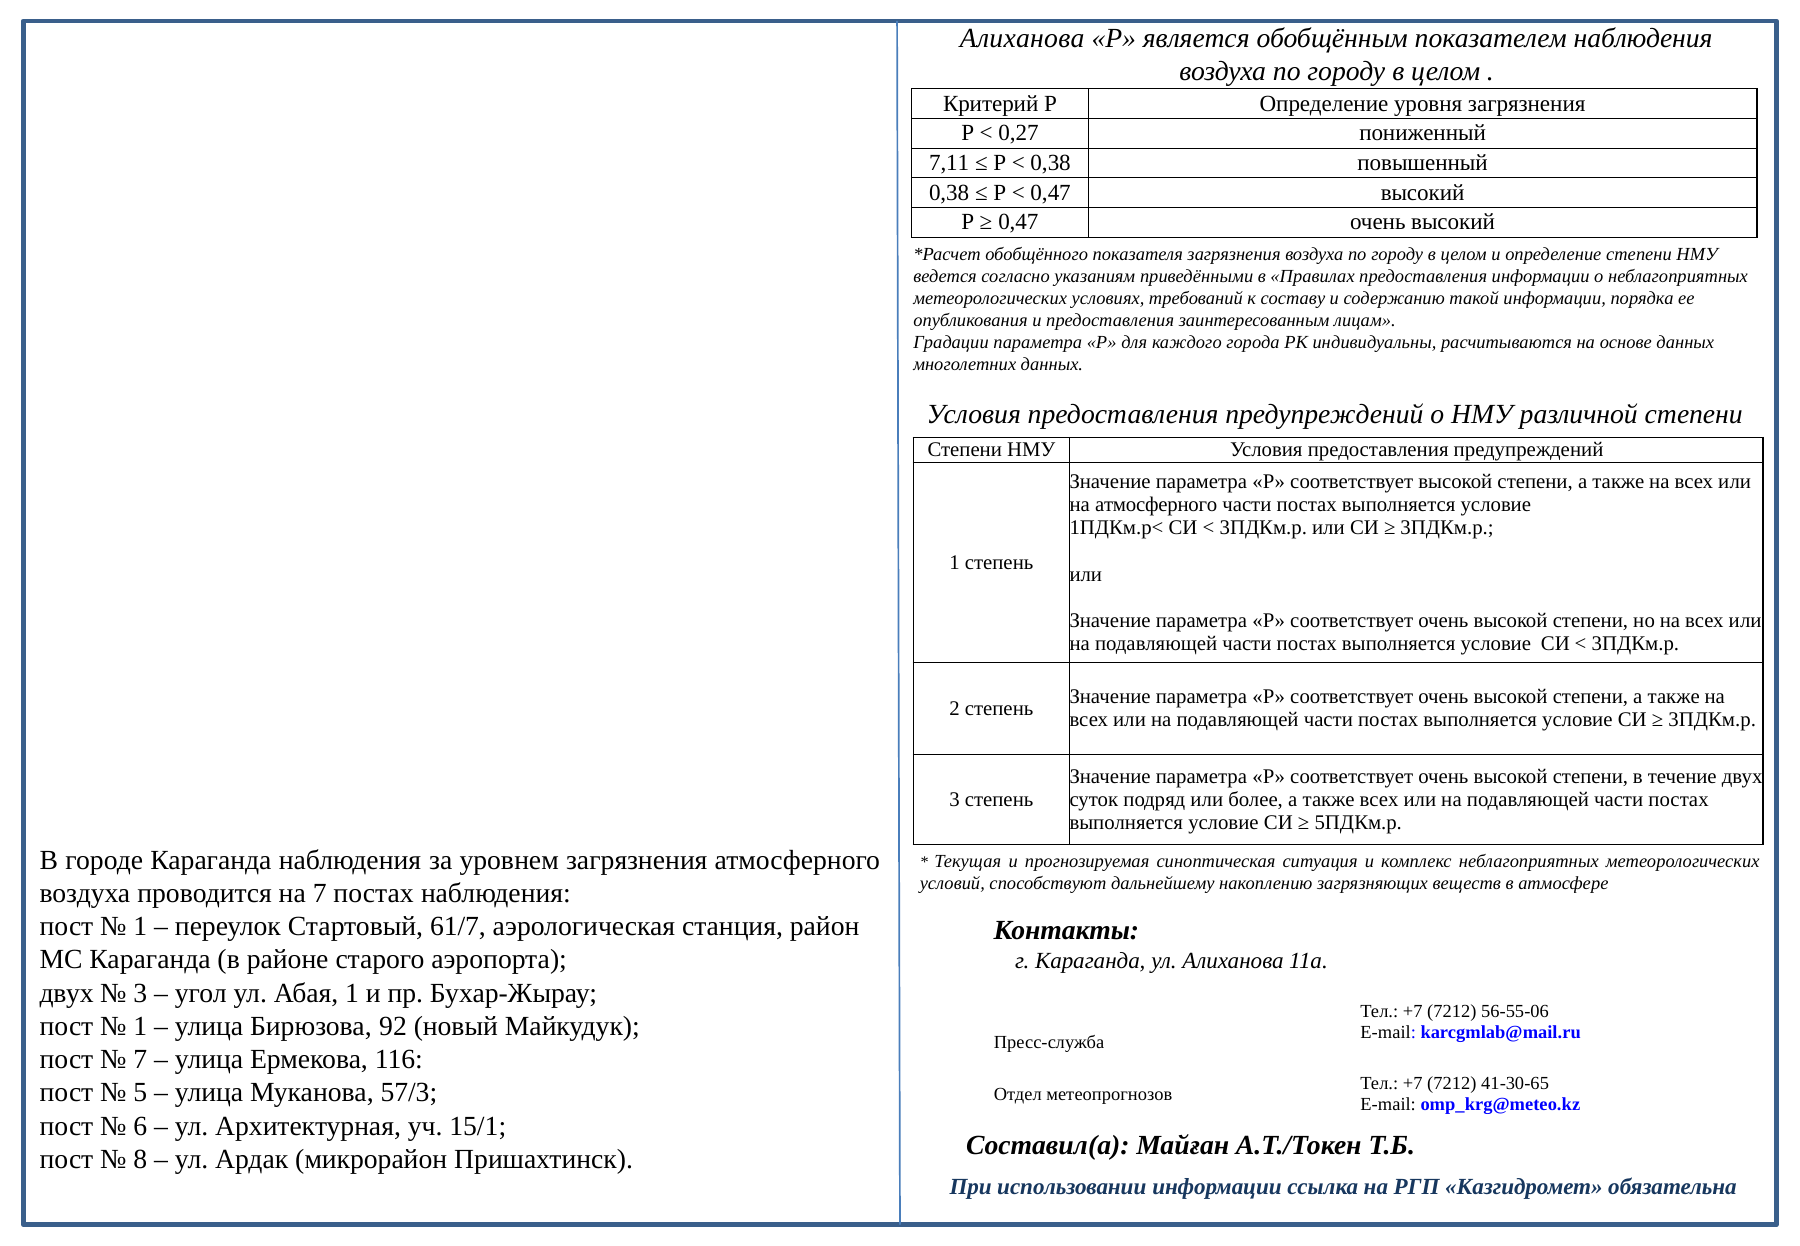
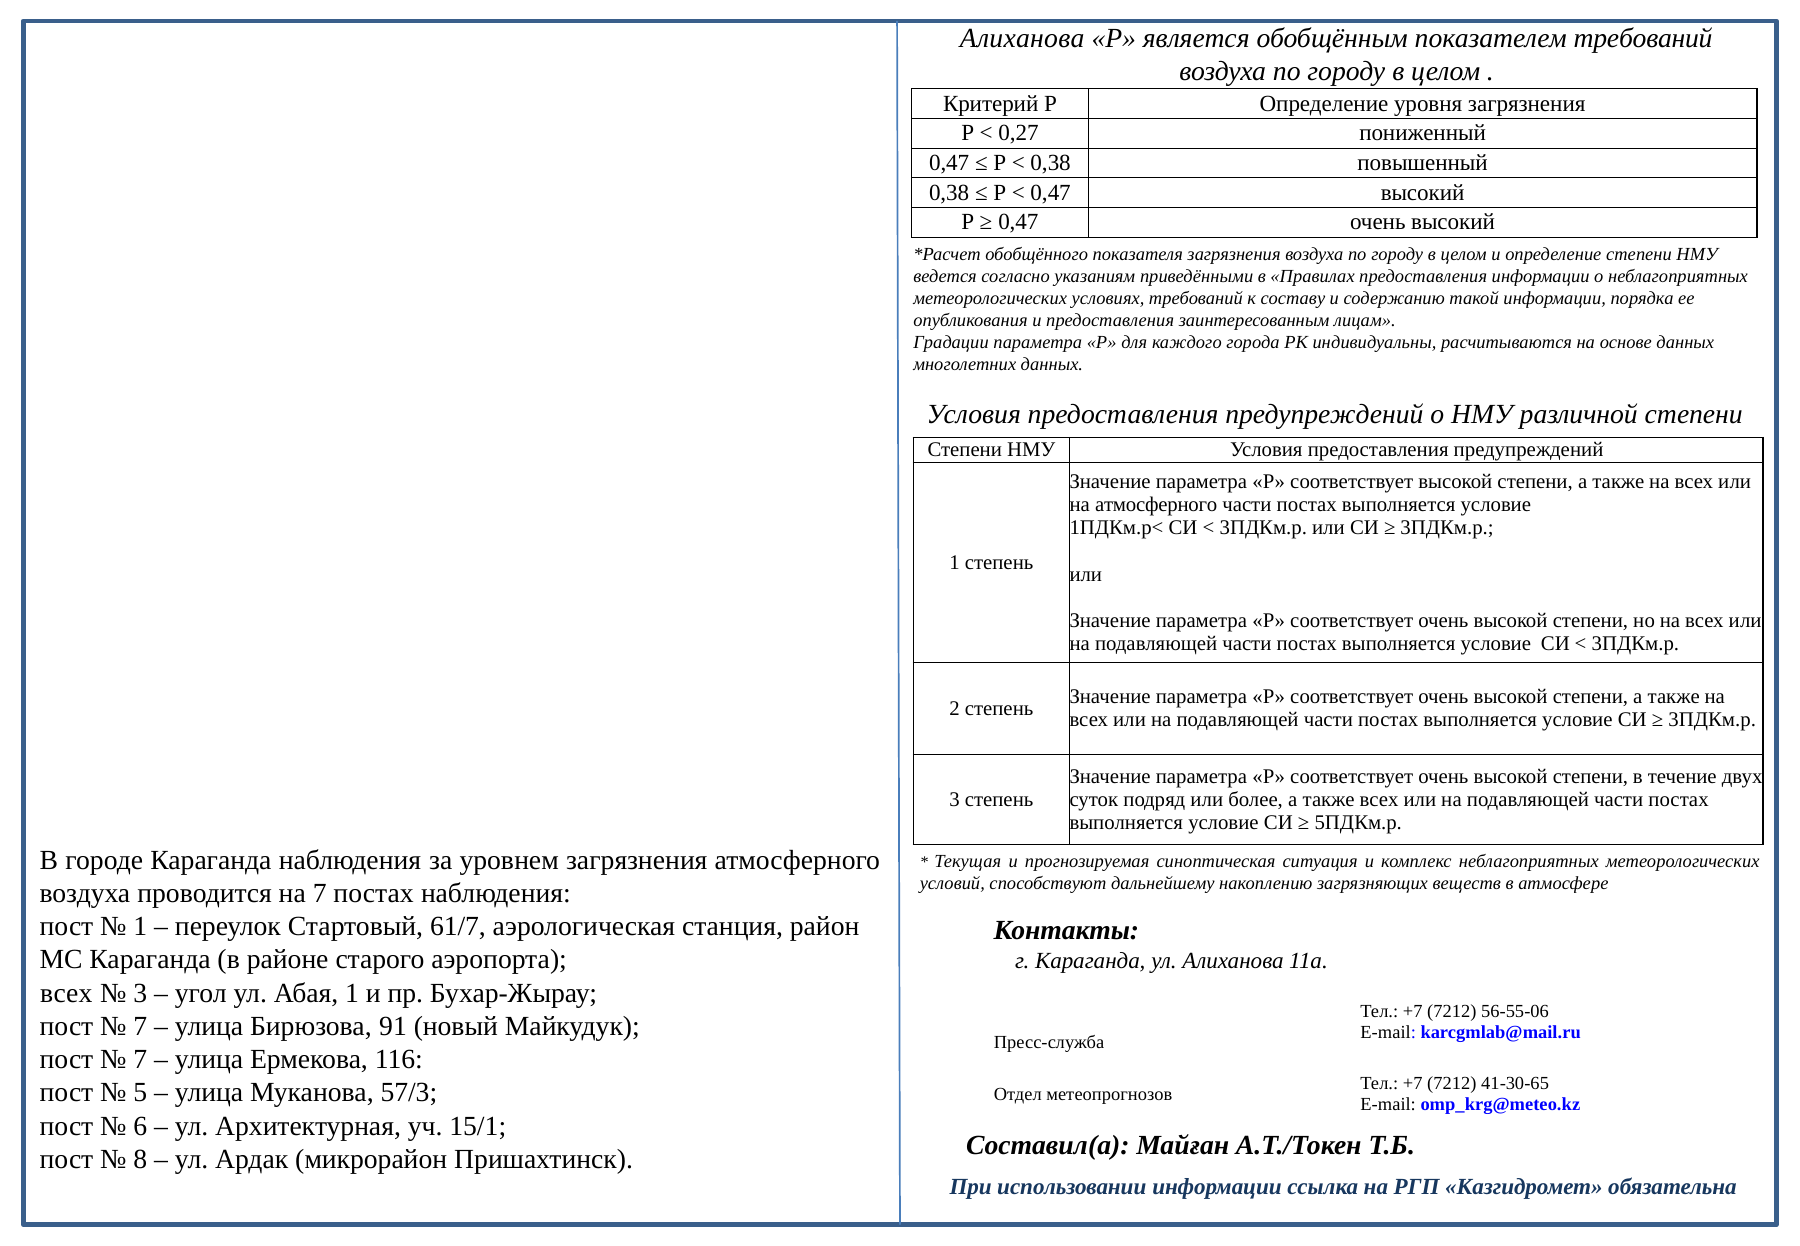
показателем наблюдения: наблюдения -> требований (1643, 38)
7,11: 7,11 -> 0,47 (949, 163)
двух: двух -> всех (66, 993)
1: 1 -> 7 (140, 1026)
92: 92 -> 91 (393, 1026)
